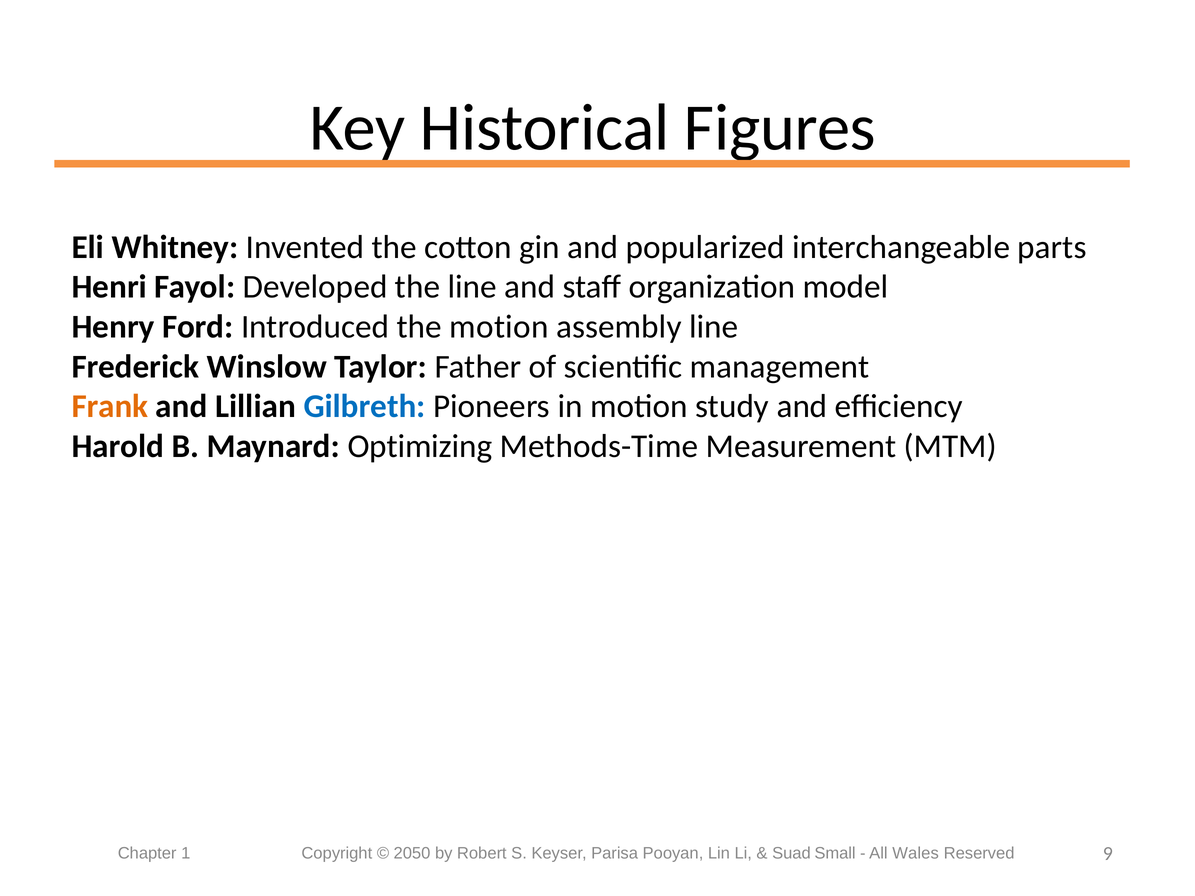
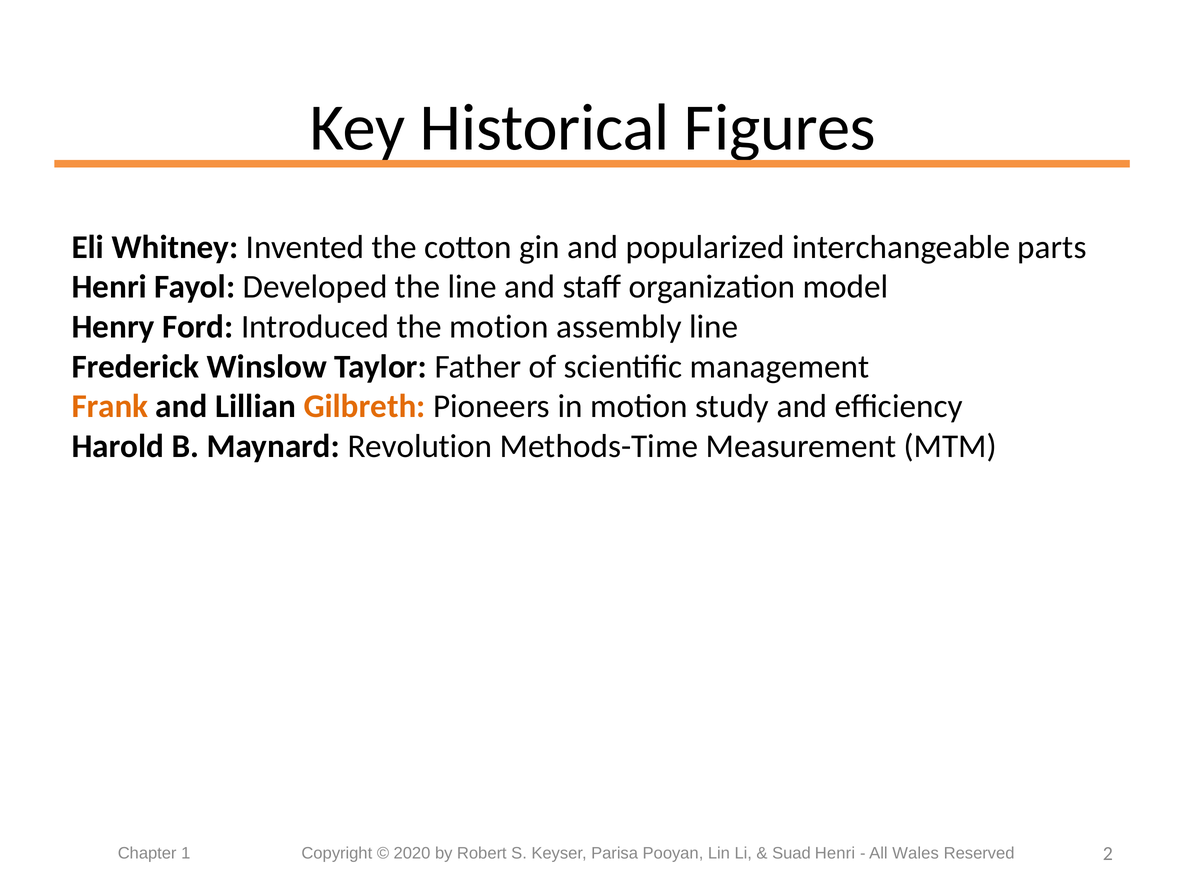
Gilbreth colour: blue -> orange (364, 407)
Optimizing: Optimizing -> Revolution (420, 446)
2050: 2050 -> 2020 (412, 854)
Suad Small: Small -> Henri (835, 854)
9: 9 -> 2 (1108, 854)
